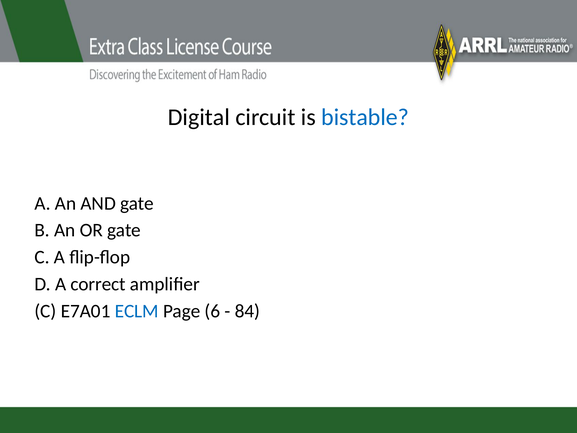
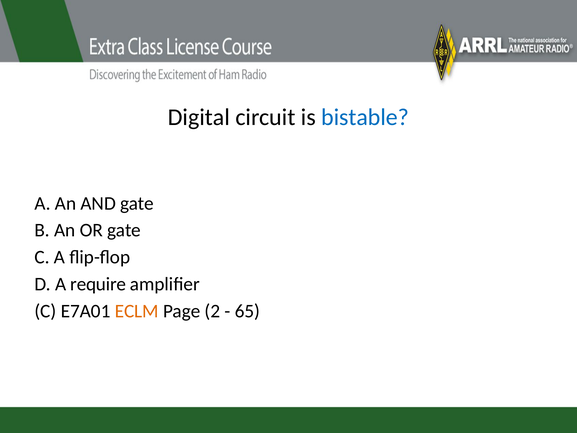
correct: correct -> require (98, 284)
ECLM colour: blue -> orange (137, 311)
6: 6 -> 2 (212, 311)
84: 84 -> 65 (247, 311)
